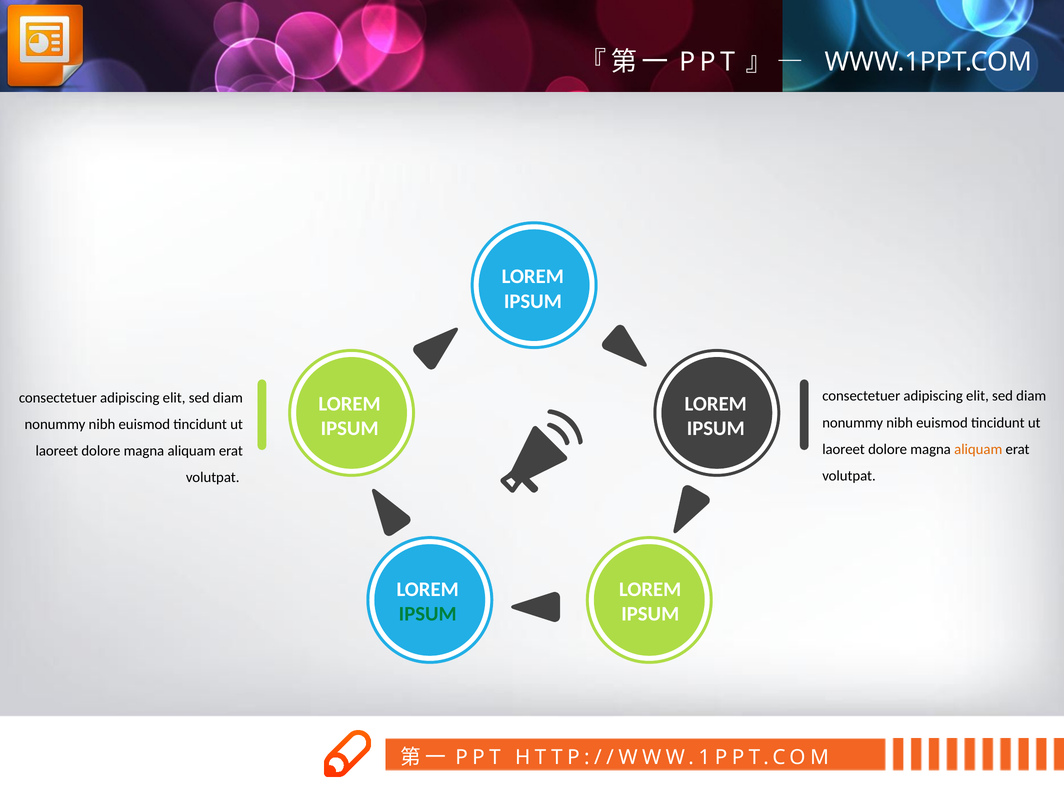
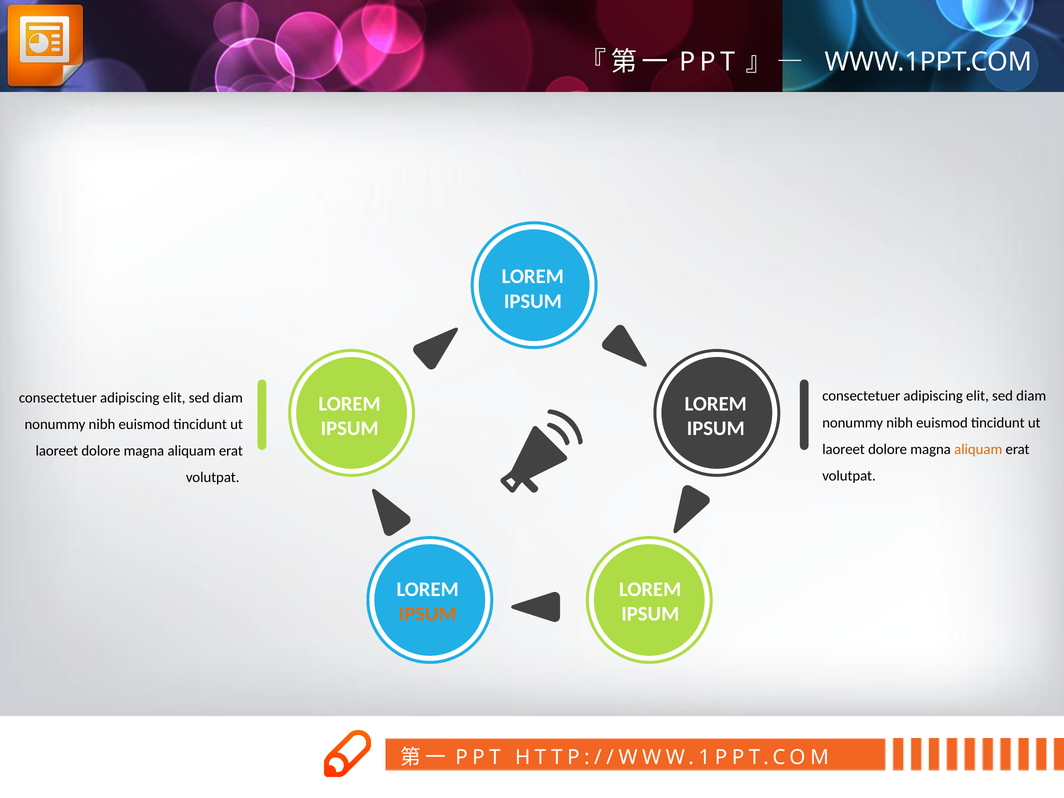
IPSUM colour: green -> orange (428, 614)
